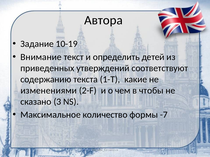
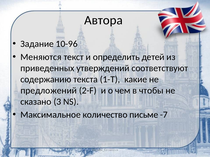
10-19: 10-19 -> 10-96 (67, 44)
Внимание: Внимание -> Меняются (41, 57)
изменениями: изменениями -> предложений (49, 91)
формы: формы -> письме (144, 115)
